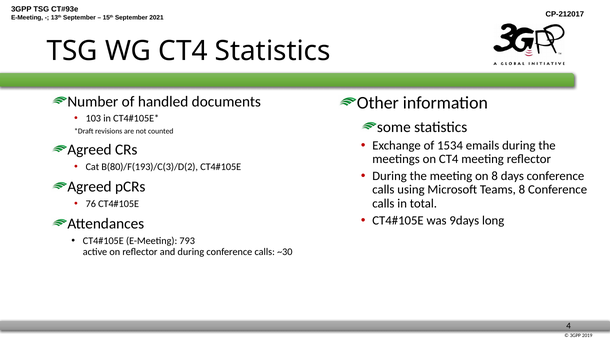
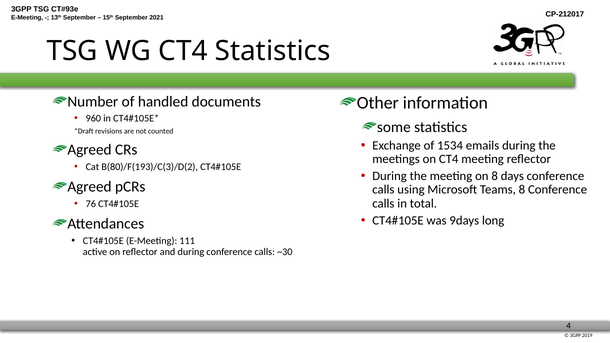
103: 103 -> 960 (93, 119)
793: 793 -> 111 (187, 241)
